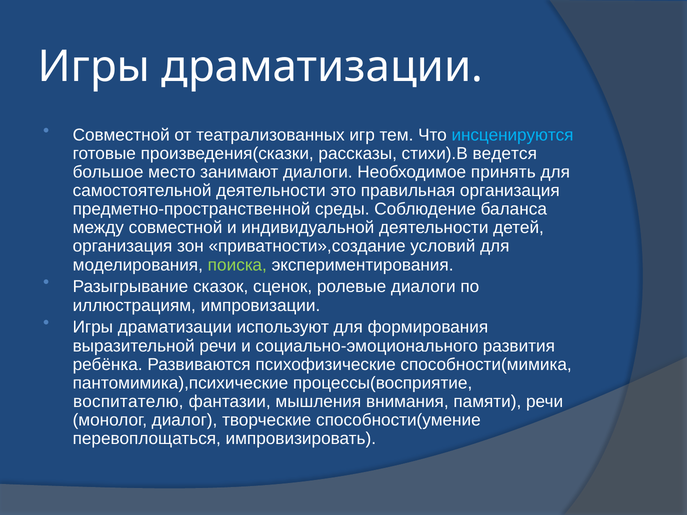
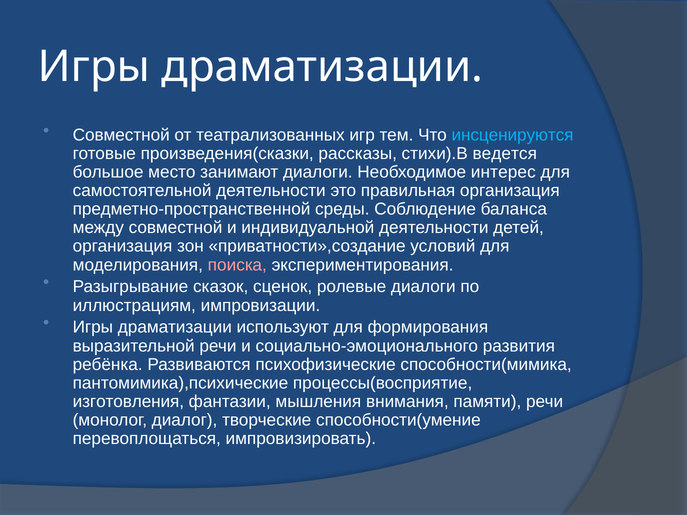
принять: принять -> интерес (503, 172)
поиска colour: light green -> pink (237, 265)
воспитателю: воспитателю -> изготовления (128, 402)
